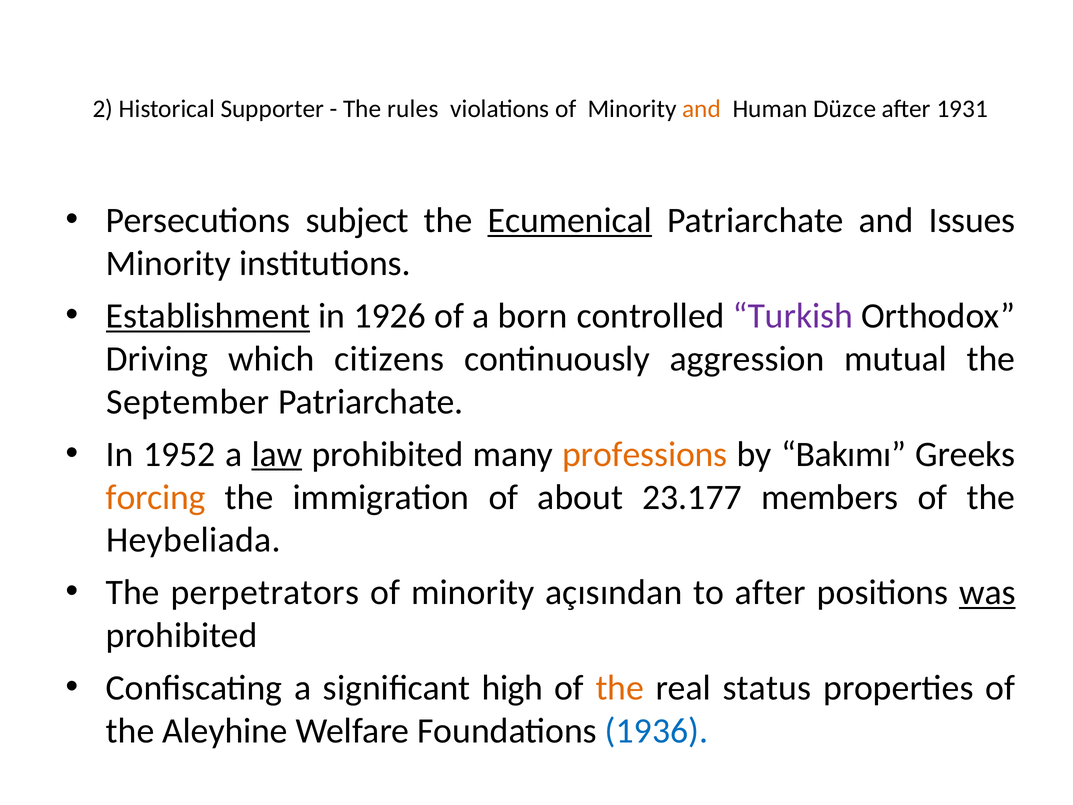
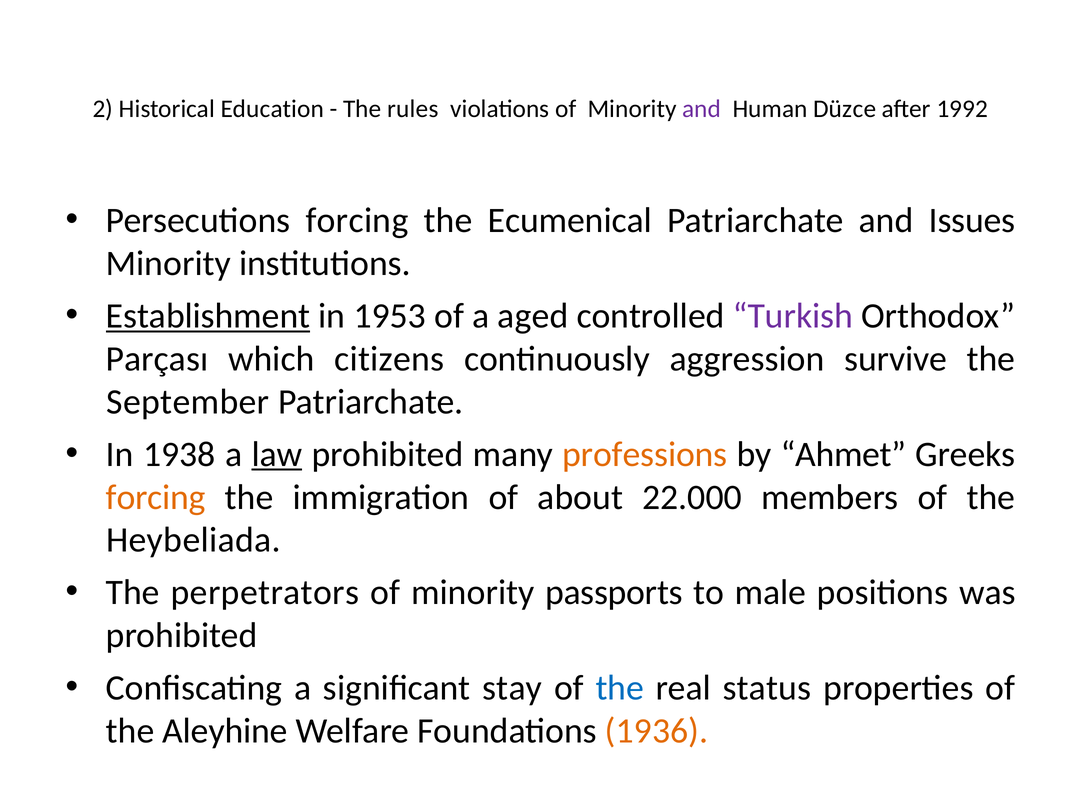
Supporter: Supporter -> Education (272, 109)
and colour: orange -> purple (702, 109)
1931: 1931 -> 1992 (962, 109)
Persecutions subject: subject -> forcing (357, 220)
Ecumenical underline: present -> none (570, 220)
1926: 1926 -> 1953 (390, 316)
born: born -> aged (533, 316)
Driving: Driving -> Parçası (157, 359)
mutual: mutual -> survive (896, 359)
1952: 1952 -> 1938 (179, 454)
Bakımı: Bakımı -> Ahmet (844, 454)
23.177: 23.177 -> 22.000 (692, 497)
açısından: açısından -> passports (614, 592)
to after: after -> male (770, 592)
was underline: present -> none (987, 592)
high: high -> stay (512, 688)
the colour: orange -> blue (620, 688)
1936 colour: blue -> orange (657, 731)
